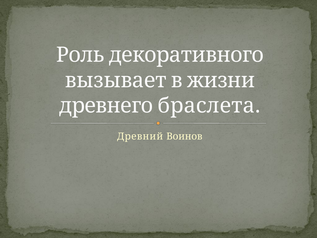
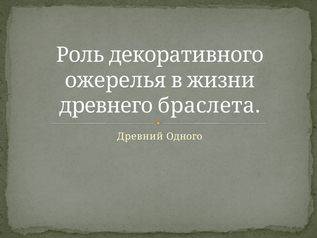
вызывает: вызывает -> ожерелья (116, 80)
Воинов: Воинов -> Одного (184, 136)
